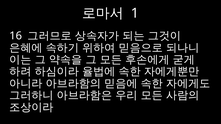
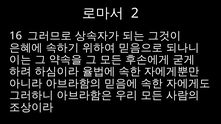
1: 1 -> 2 (135, 13)
